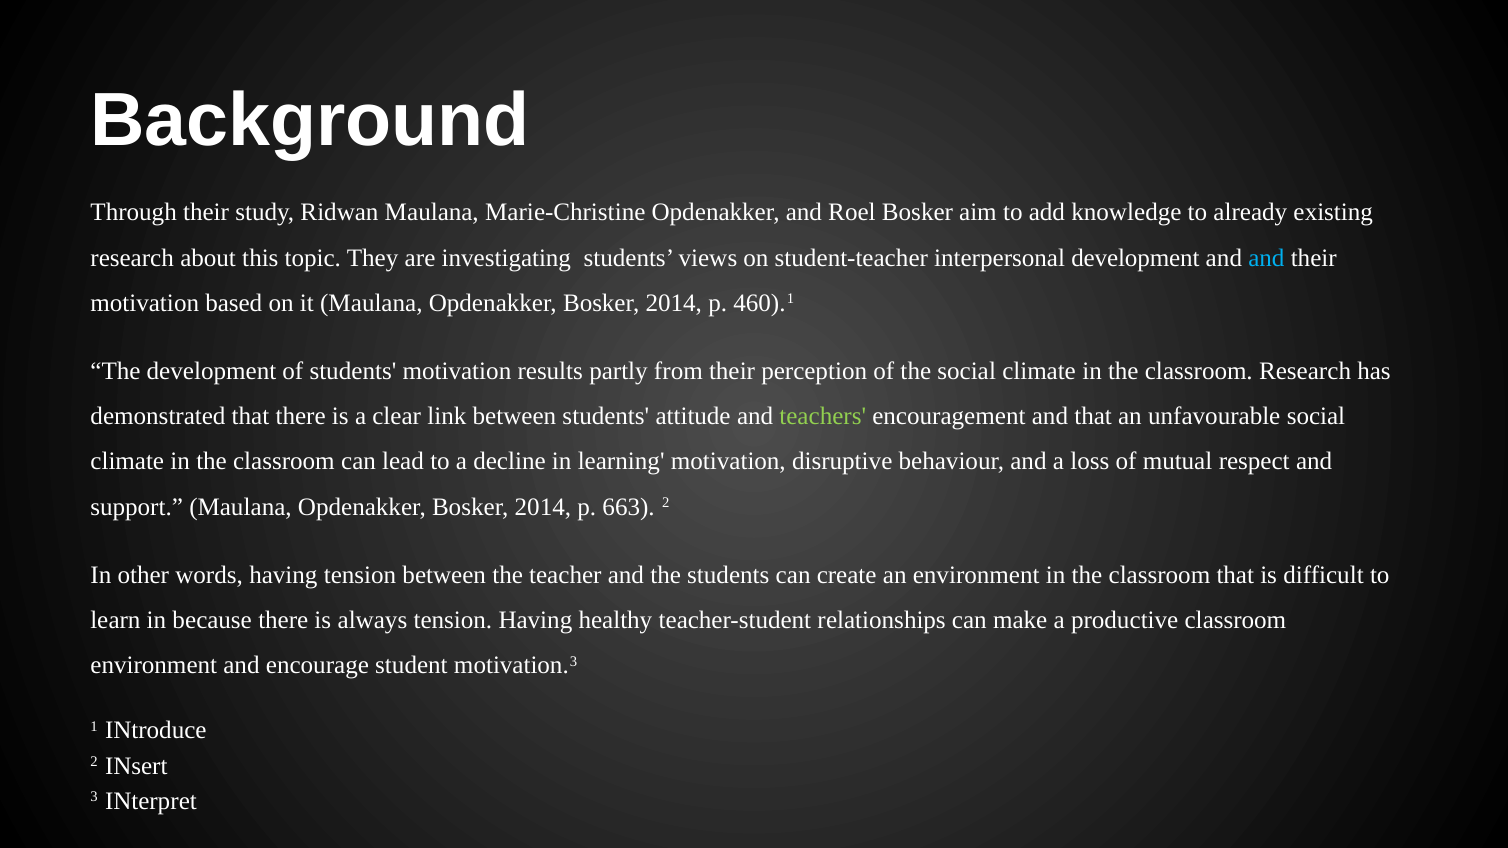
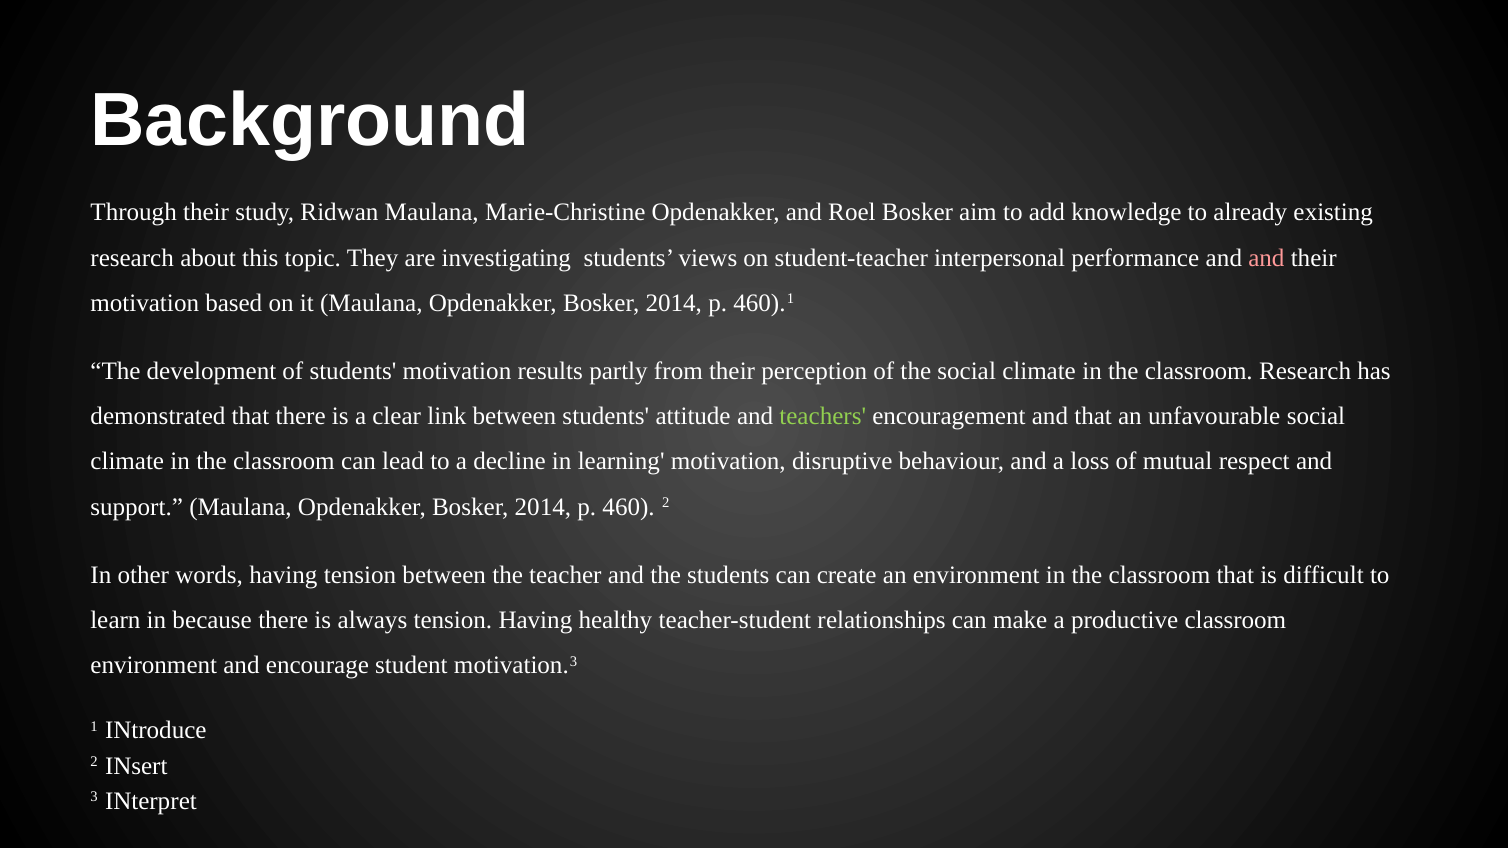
interpersonal development: development -> performance (1135, 258)
and colour: light blue -> pink (1266, 258)
663: 663 -> 460 (629, 507)
